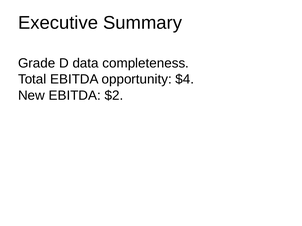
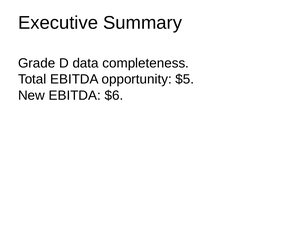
$4: $4 -> $5 (185, 79)
$2: $2 -> $6 (114, 96)
